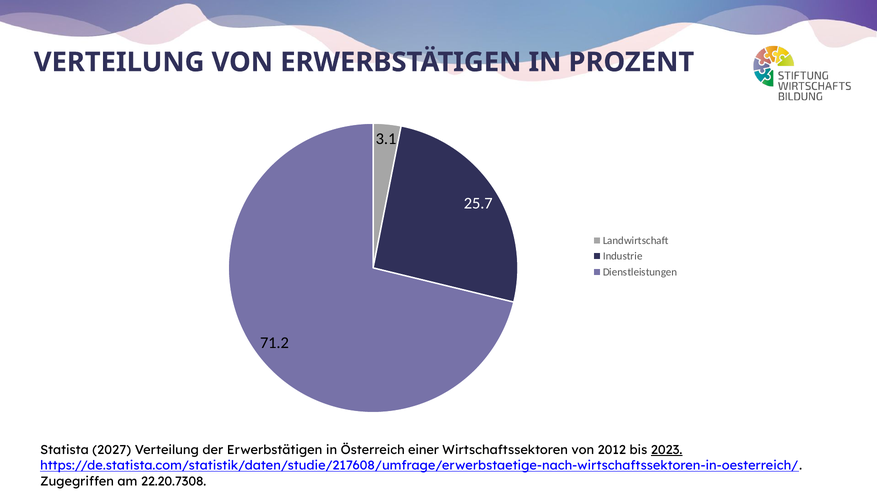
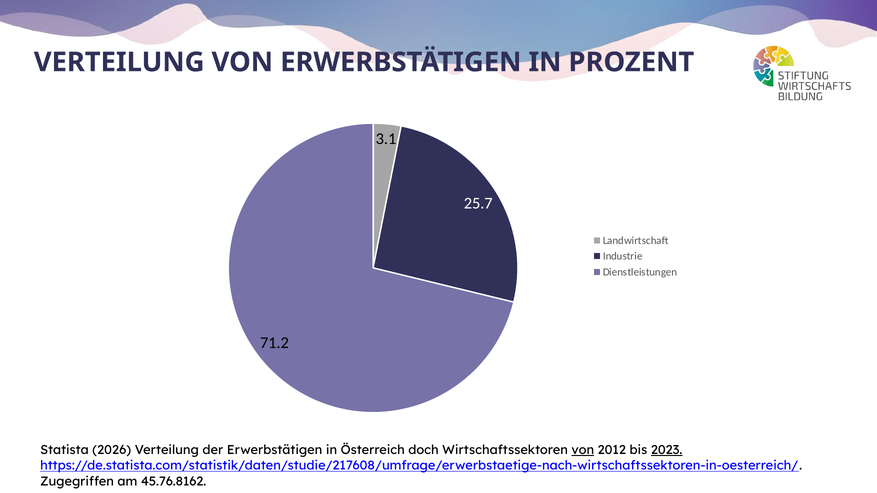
2027: 2027 -> 2026 (112, 450)
einer: einer -> doch (423, 450)
von underline: none -> present (583, 450)
22.20.7308: 22.20.7308 -> 45.76.8162 (174, 482)
